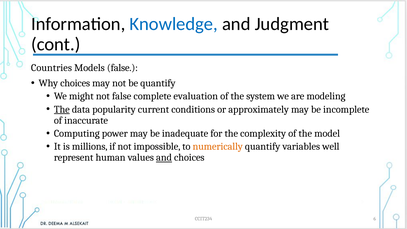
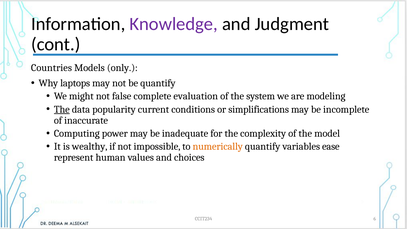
Knowledge colour: blue -> purple (174, 24)
Models false: false -> only (122, 68)
Why choices: choices -> laptops (75, 83)
approximately: approximately -> simplifications (259, 109)
millions: millions -> wealthy (90, 147)
well: well -> ease (331, 147)
and underline: present -> none (164, 157)
